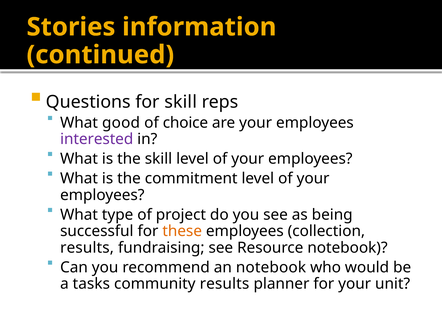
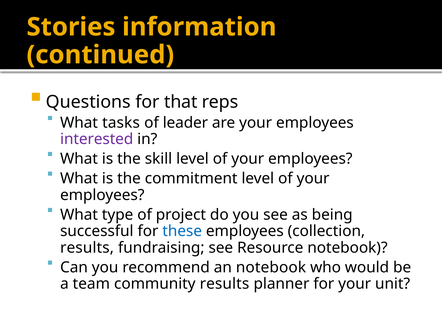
for skill: skill -> that (181, 102)
good: good -> tasks (121, 123)
choice: choice -> leader (185, 123)
these colour: orange -> blue (182, 232)
tasks: tasks -> team (91, 284)
